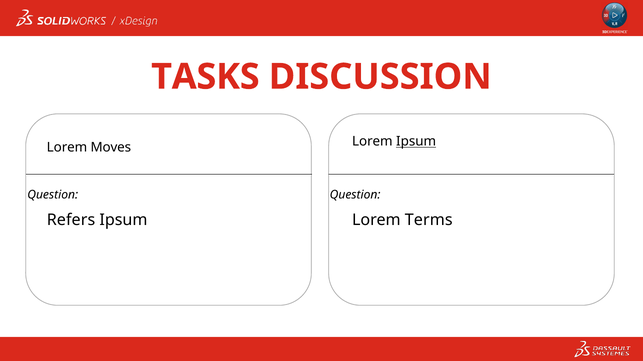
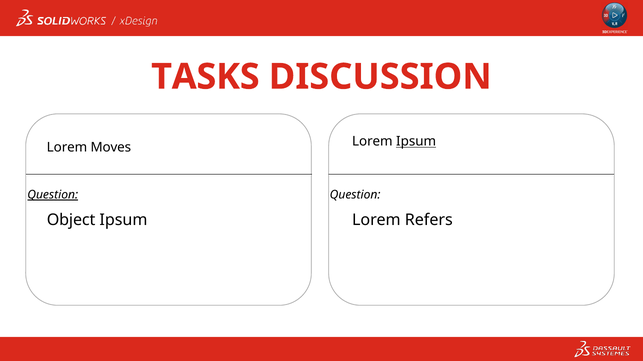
Question underline: none -> present (53, 195)
Refers: Refers -> Object (71, 221)
Terms: Terms -> Refers (429, 221)
